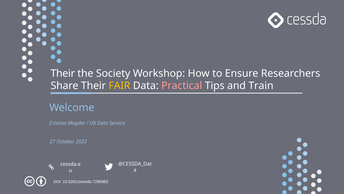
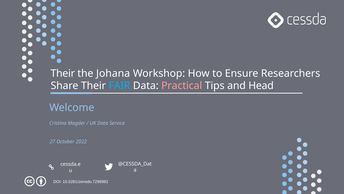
Society: Society -> Johana (113, 73)
FAIR colour: yellow -> light blue (119, 86)
Train: Train -> Head (261, 86)
